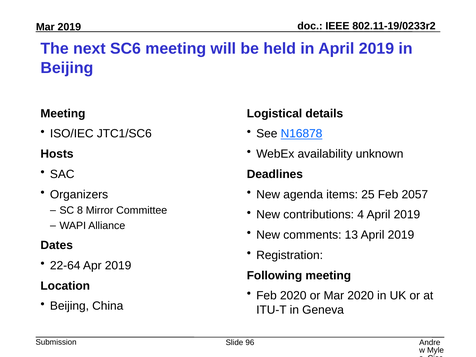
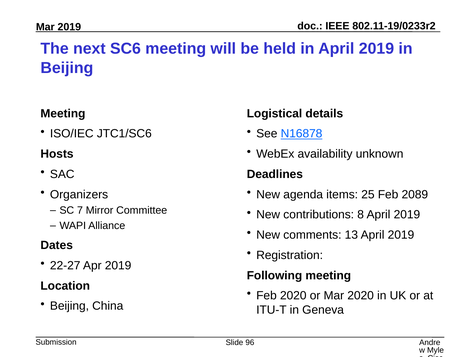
2057: 2057 -> 2089 (415, 194)
8: 8 -> 7 (80, 210)
4: 4 -> 8 (361, 215)
22-64: 22-64 -> 22-27 (65, 266)
